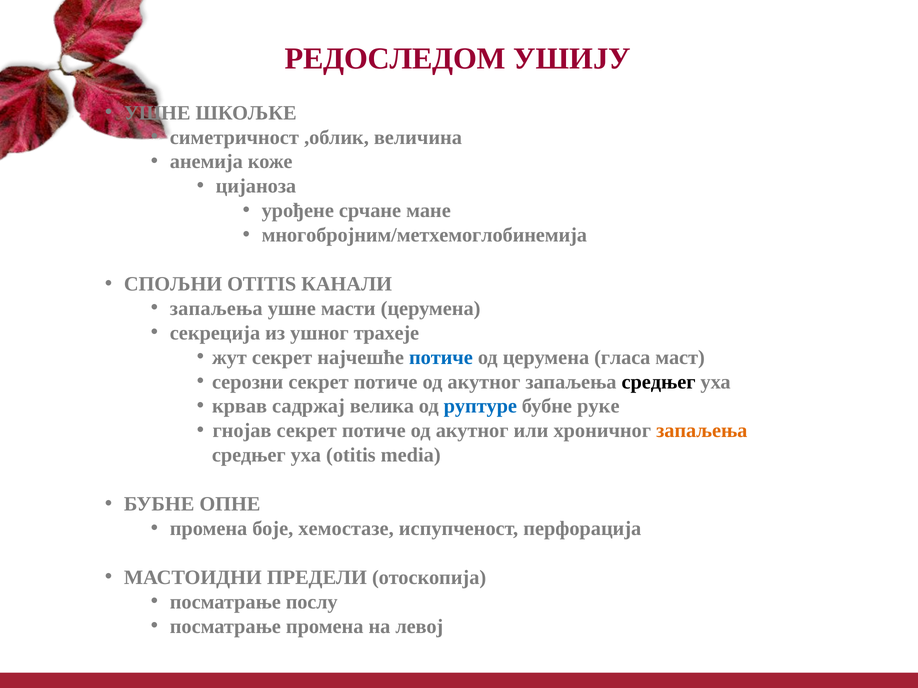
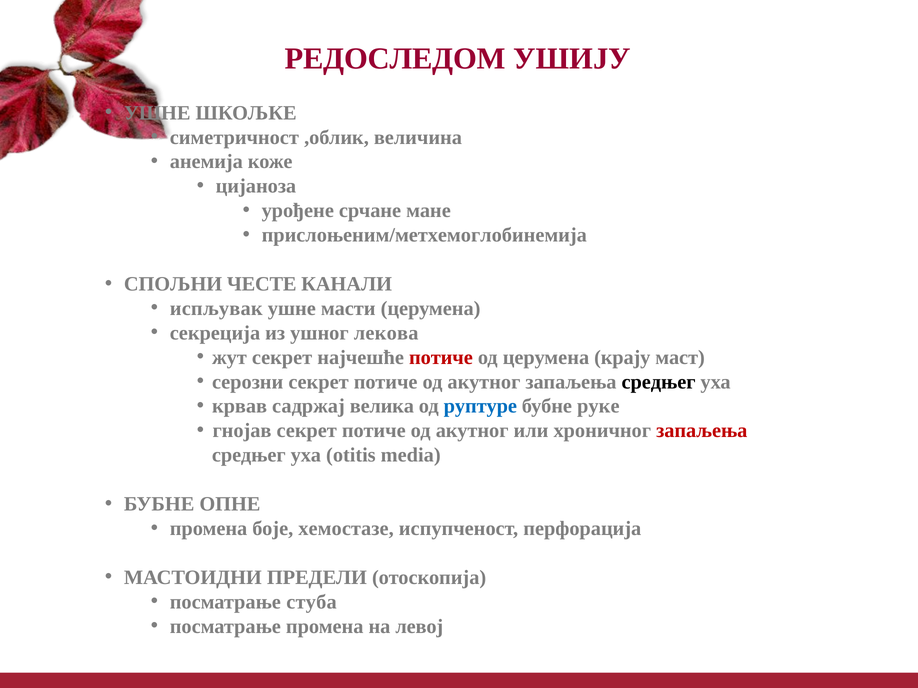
многобројним/метхемоглобинемија: многобројним/метхемоглобинемија -> прислоњеним/метхемоглобинемија (424, 235)
СПОЉНИ OTITIS: OTITIS -> ЧЕСТЕ (262, 284)
запаљења: запаљења -> испљувак (216, 309)
трахеје: трахеје -> лекова (386, 333)
потиче colour: blue -> red (441, 358)
гласа: гласа -> крају (622, 358)
запаљења colour: orange -> red (702, 431)
послу: послу -> стуба (312, 602)
